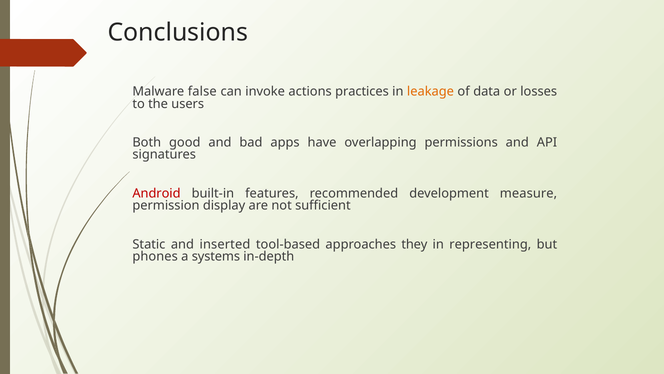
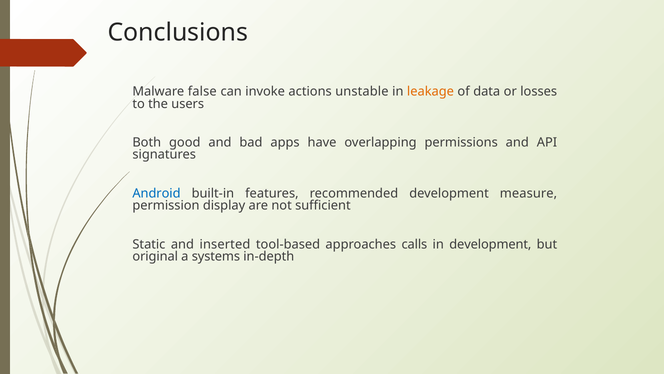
practices: practices -> unstable (362, 91)
Android colour: red -> blue (156, 193)
they: they -> calls (414, 244)
in representing: representing -> development (490, 244)
phones: phones -> original (155, 256)
